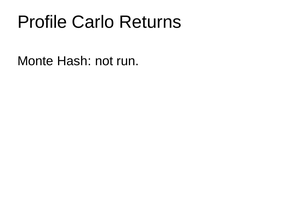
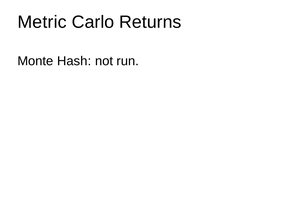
Profile: Profile -> Metric (42, 22)
